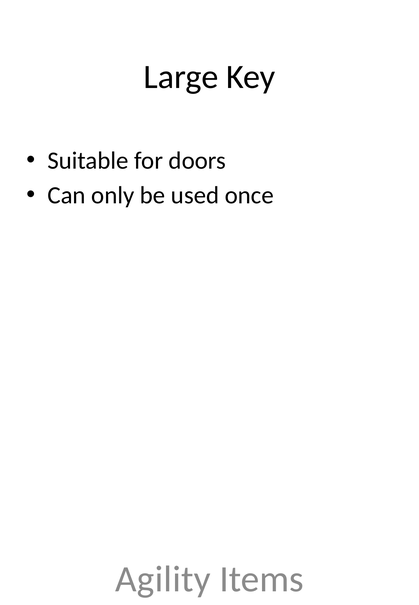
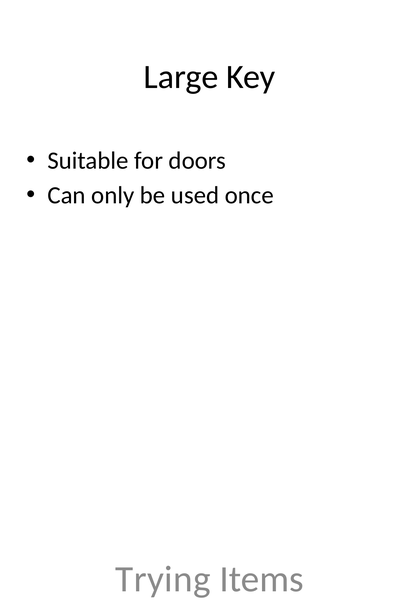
Agility: Agility -> Trying (163, 579)
